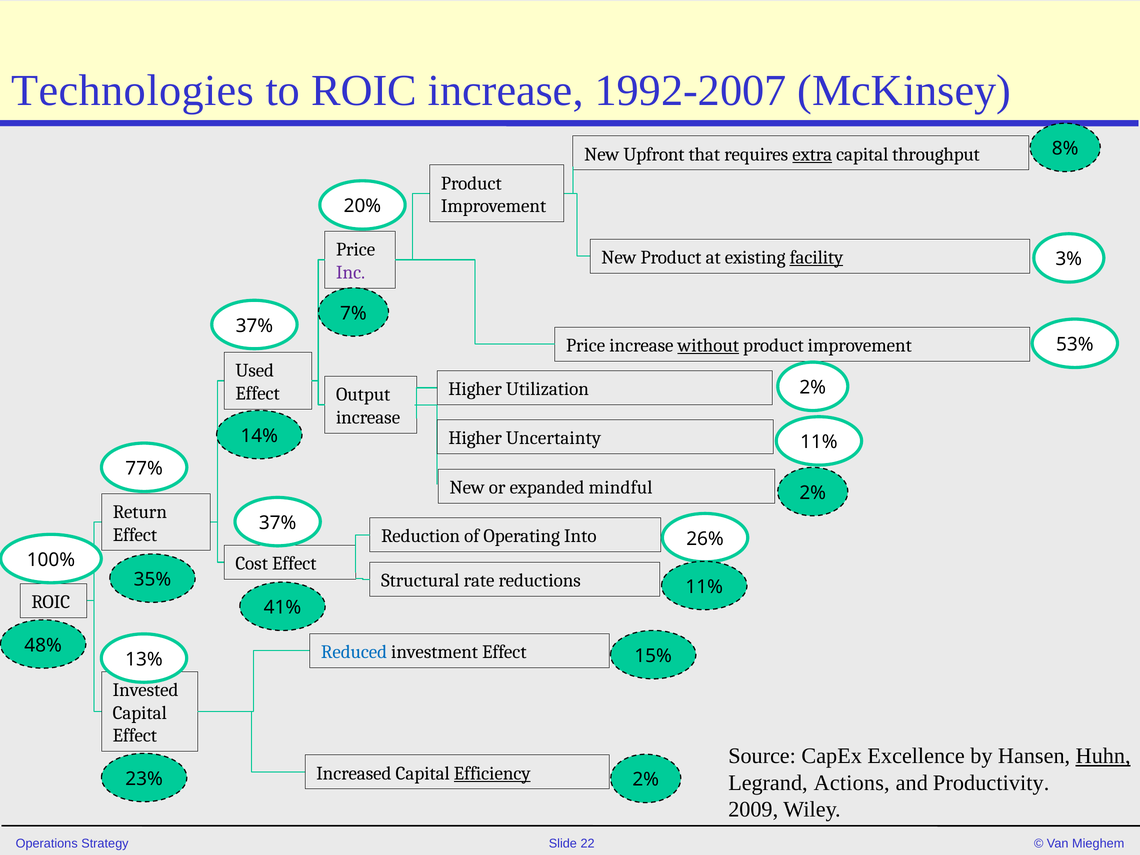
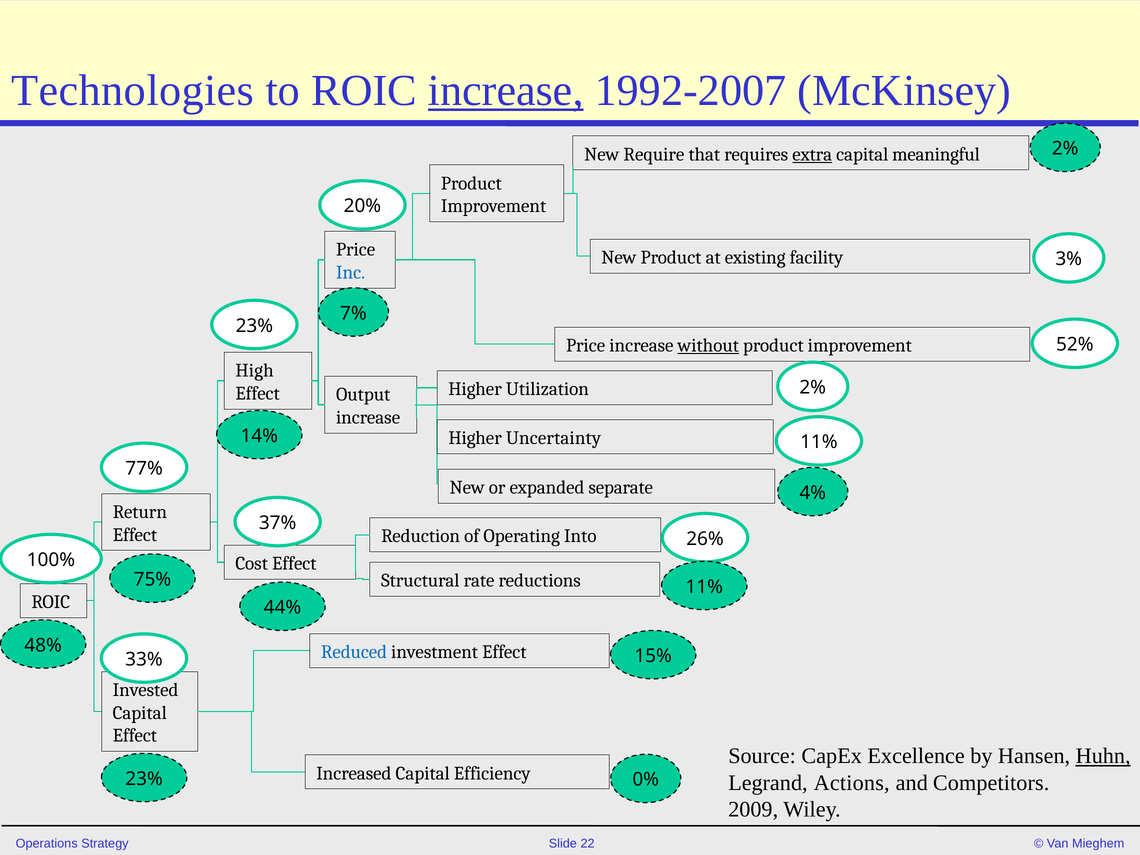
increase underline: none -> present (506, 91)
8%: 8% -> 2% (1065, 149)
Upfront: Upfront -> Require (654, 154)
throughput: throughput -> meaningful (936, 154)
facility underline: present -> none (816, 257)
Inc colour: purple -> blue (351, 272)
37%: 37% -> 23% (254, 326)
53%: 53% -> 52% (1075, 345)
Used: Used -> High (255, 371)
mindful: mindful -> separate (621, 488)
2%: 2% -> 4% (813, 493)
35%: 35% -> 75% (152, 579)
41%: 41% -> 44% (282, 608)
13%: 13% -> 33% (144, 659)
Efficiency underline: present -> none (492, 773)
Productivity: Productivity -> Competitors (991, 783)
2%: 2% -> 0% (646, 780)
